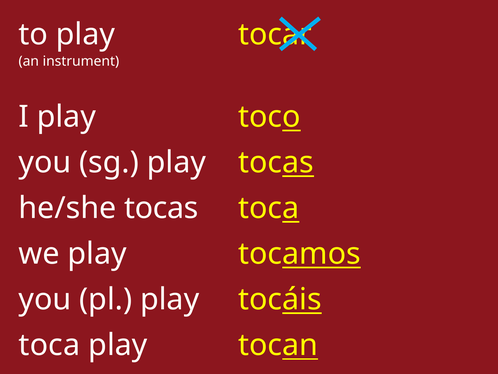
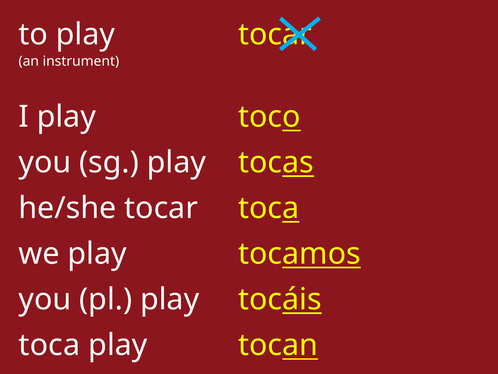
he/she tocas: tocas -> tocar (161, 208)
